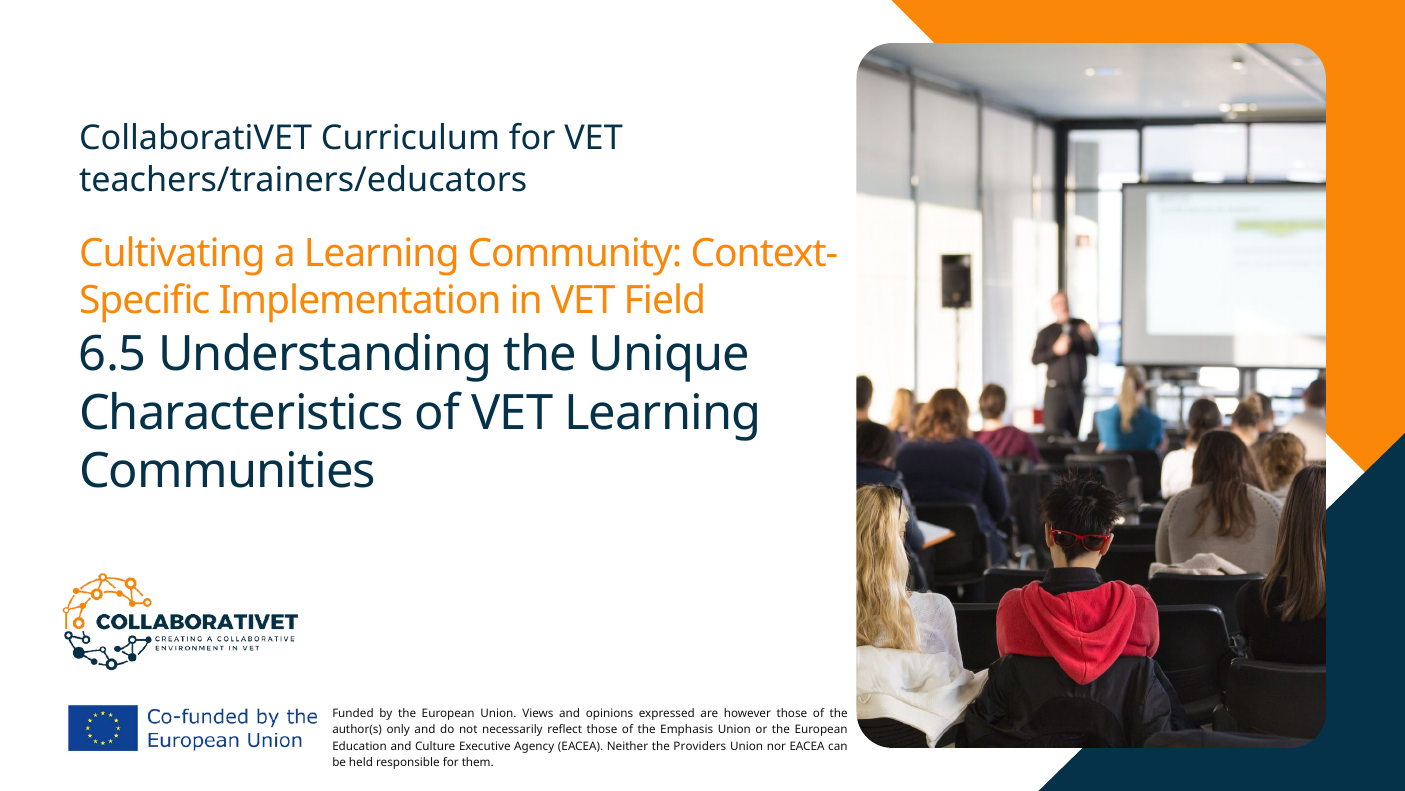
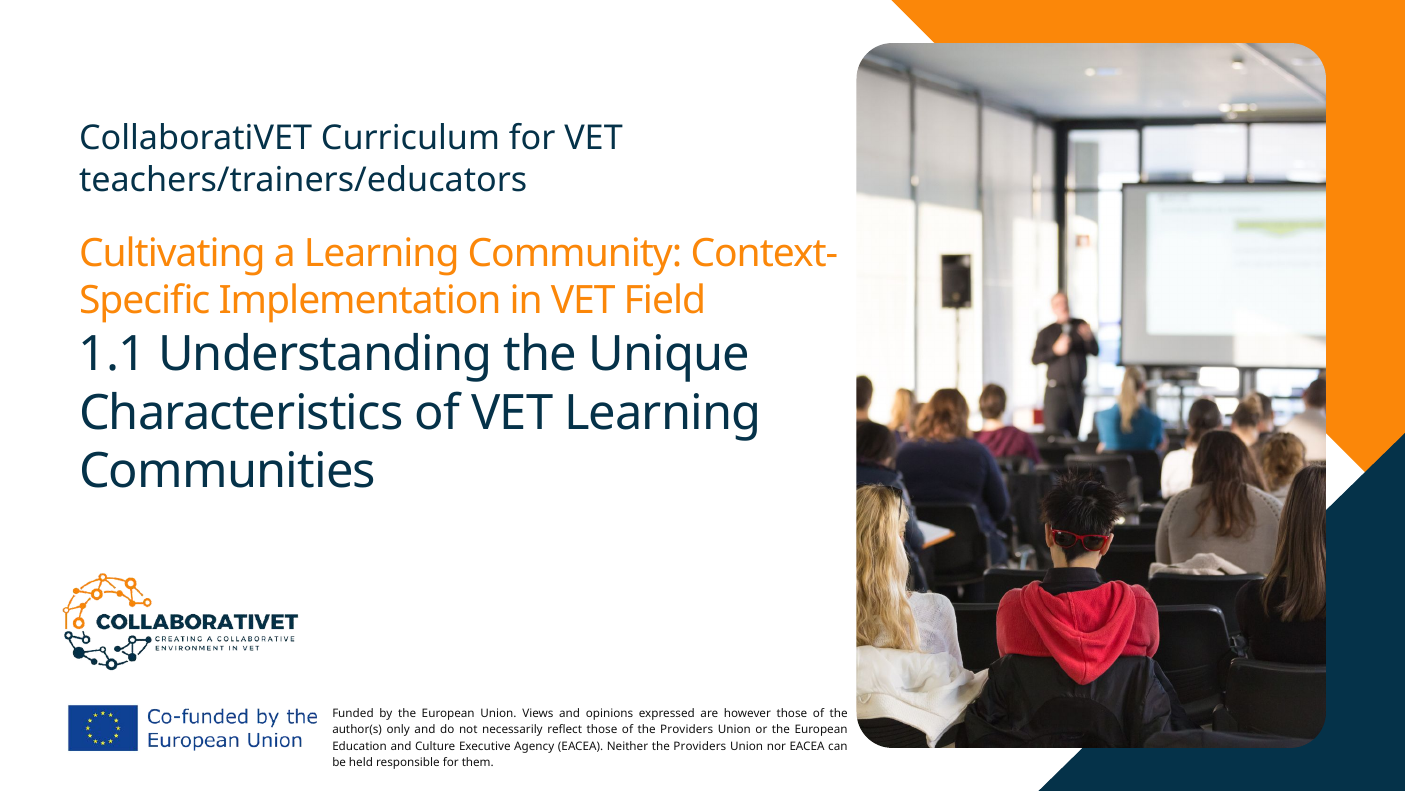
6.5: 6.5 -> 1.1 (113, 354)
of the Emphasis: Emphasis -> Providers (687, 729)
